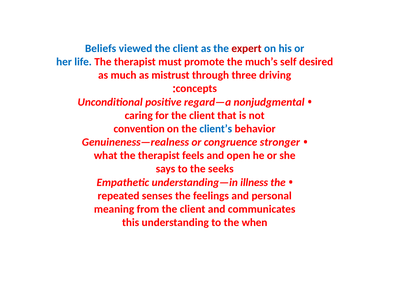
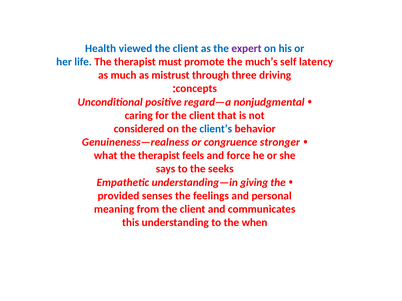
Beliefs: Beliefs -> Health (101, 49)
expert colour: red -> purple (246, 49)
desired: desired -> latency (316, 62)
convention: convention -> considered (139, 129)
open: open -> force (238, 156)
illness: illness -> giving (254, 183)
repeated: repeated -> provided (119, 196)
